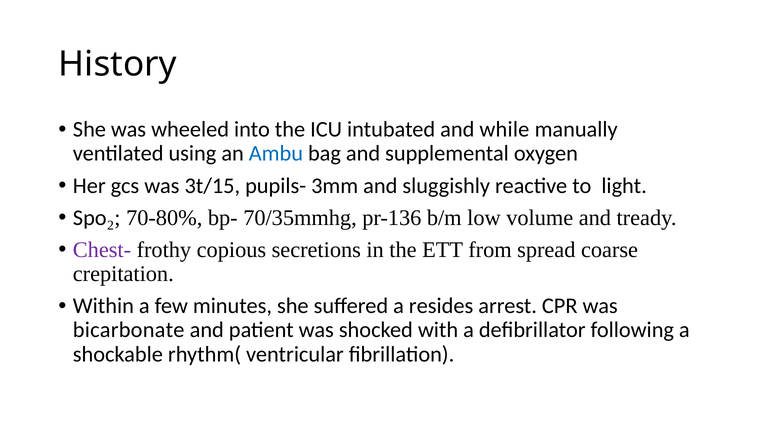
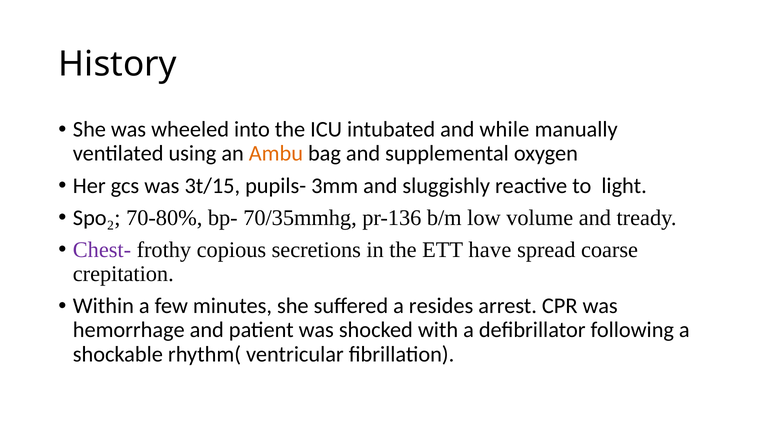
Ambu colour: blue -> orange (276, 154)
from: from -> have (490, 250)
bicarbonate: bicarbonate -> hemorrhage (129, 330)
